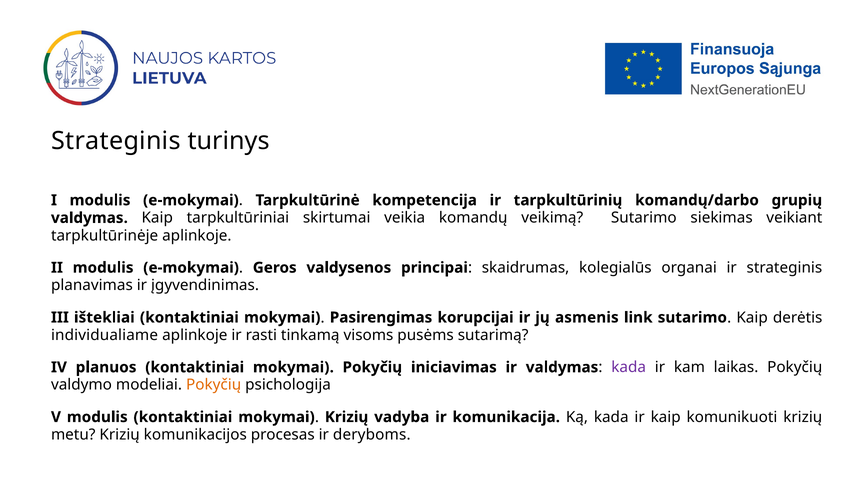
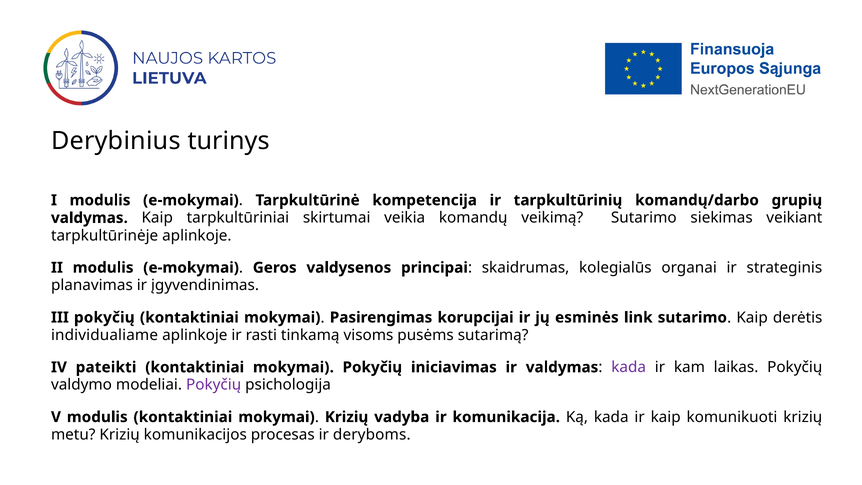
Strateginis: Strateginis -> Derybinius (116, 141)
III ištekliai: ištekliai -> pokyčių (104, 317)
asmenis: asmenis -> esminės (587, 317)
planuos: planuos -> pateikti (106, 367)
Pokyčių colour: orange -> purple (214, 385)
